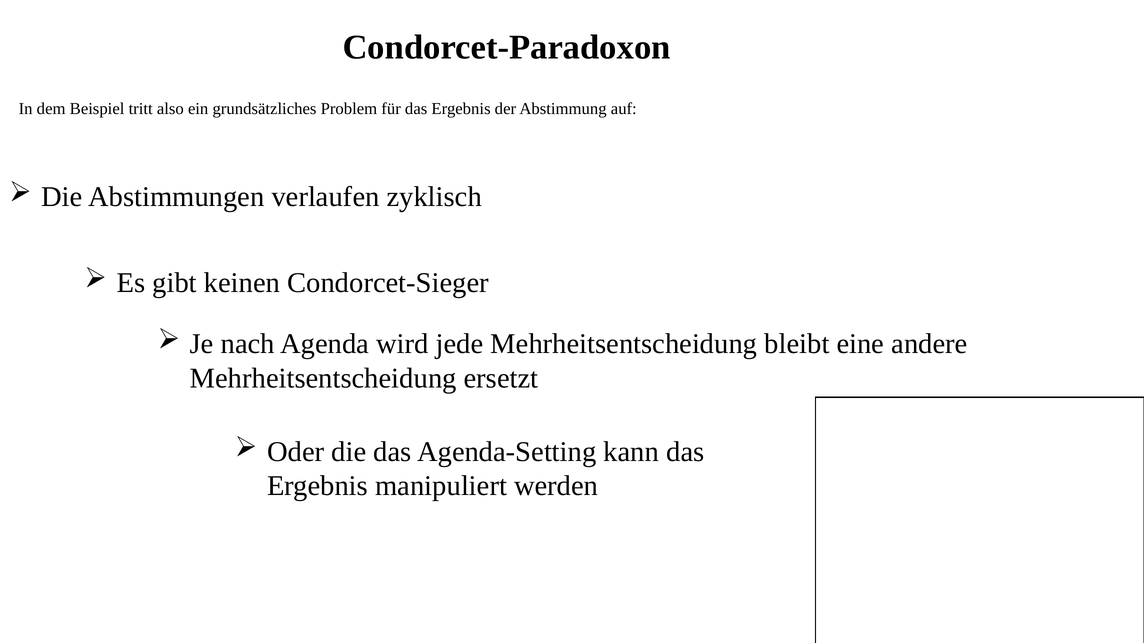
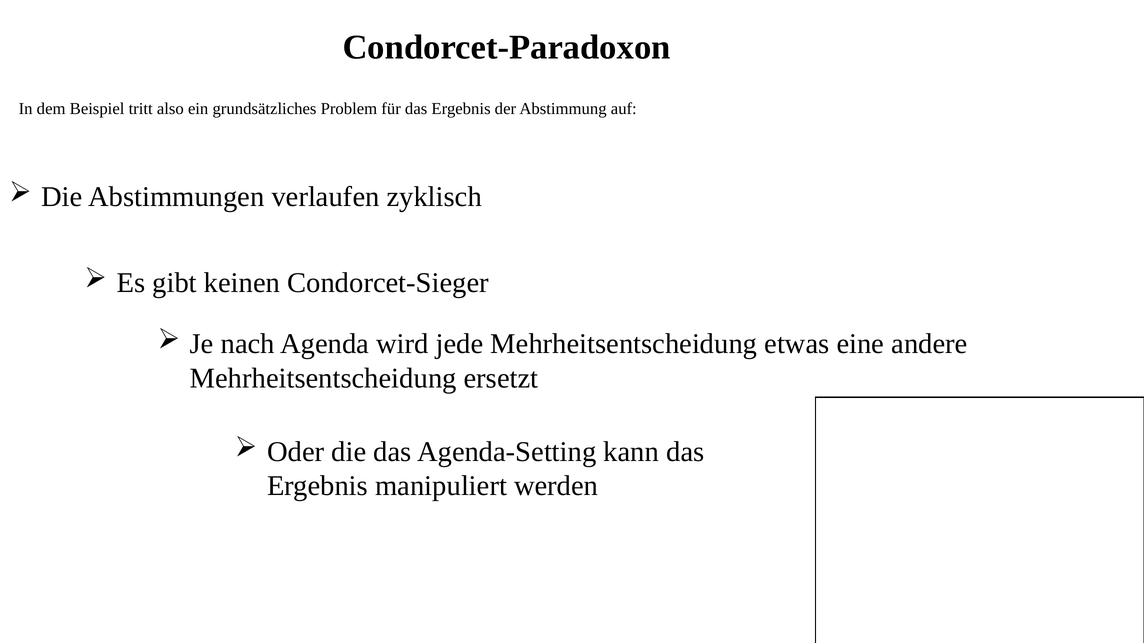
bleibt: bleibt -> etwas (797, 344)
